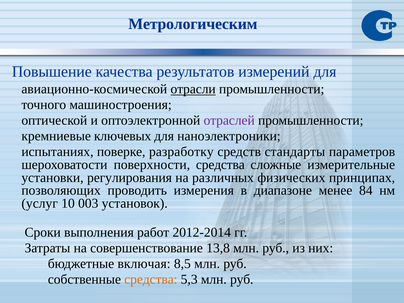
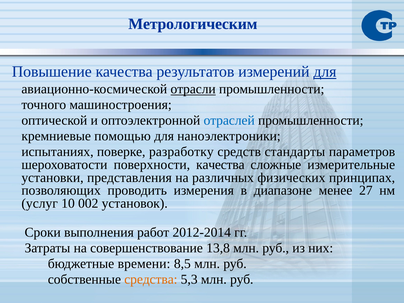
для underline: none -> present (325, 72)
отраслей colour: purple -> blue (229, 120)
ключевых: ключевых -> помощью (123, 136)
поверхности средства: средства -> качества (220, 165)
регулирования: регулирования -> представления (129, 178)
84: 84 -> 27 (366, 190)
003: 003 -> 002 (88, 203)
включая: включая -> времени (144, 264)
